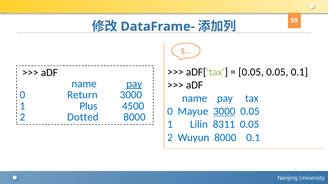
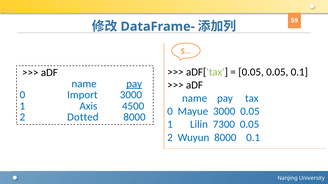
Return: Return -> Import (82, 95)
Plus: Plus -> Axis (88, 106)
3000 underline: present -> none (224, 112)
8311: 8311 -> 7300 (224, 125)
